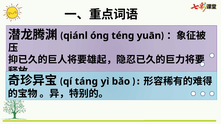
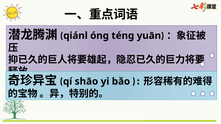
táng: táng -> shāo (86, 82)
